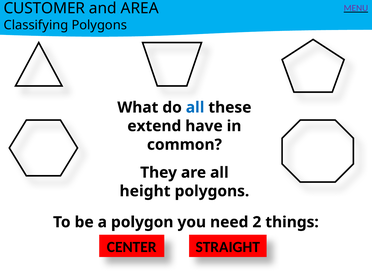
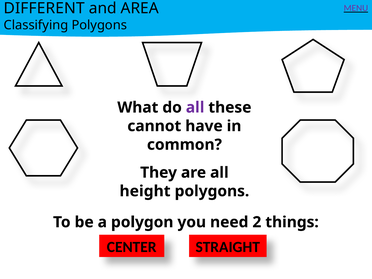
CUSTOMER: CUSTOMER -> DIFFERENT (44, 8)
all colour: blue -> purple (195, 107)
extend: extend -> cannot (154, 126)
